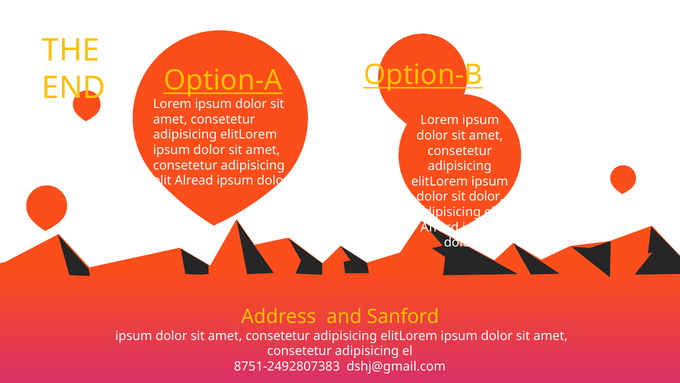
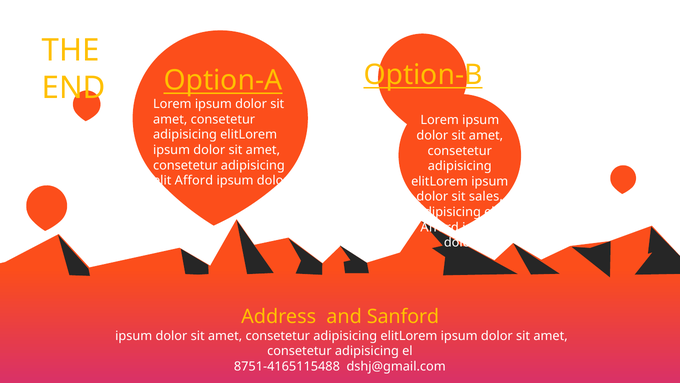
Alread: Alread -> Afford (194, 180)
sit dolor: dolor -> sales (486, 196)
8751-2492807383: 8751-2492807383 -> 8751-4165115488 (287, 366)
